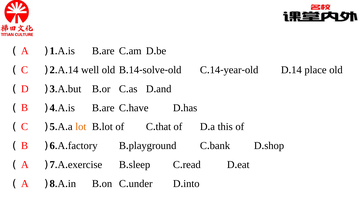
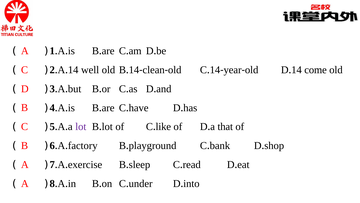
solve: solve -> clean (154, 70)
place: place -> come (316, 70)
lot colour: orange -> purple (81, 126)
that: that -> like (163, 126)
this: this -> that (225, 126)
